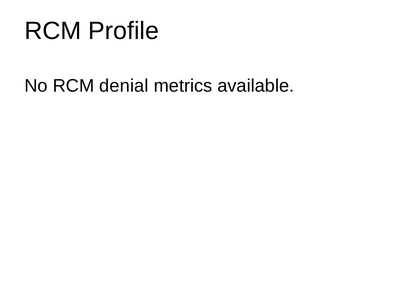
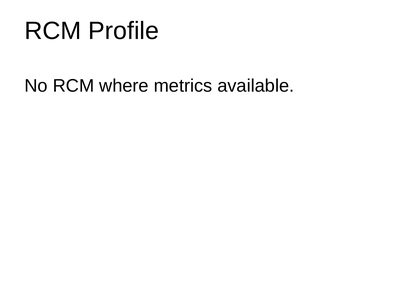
denial: denial -> where (124, 86)
